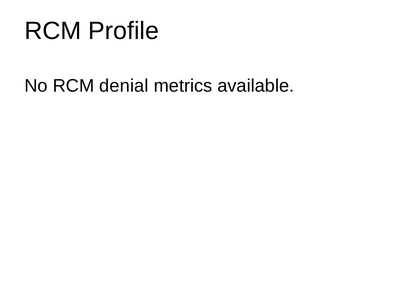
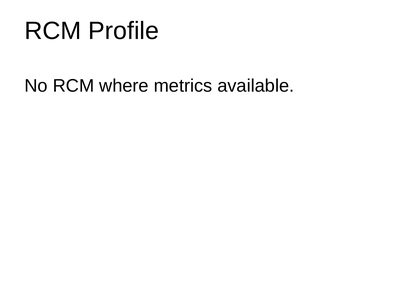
denial: denial -> where (124, 86)
